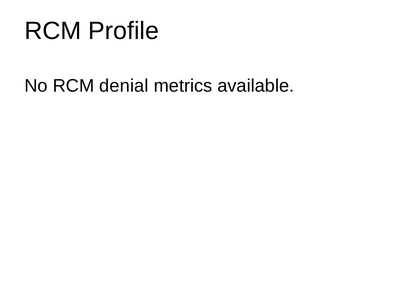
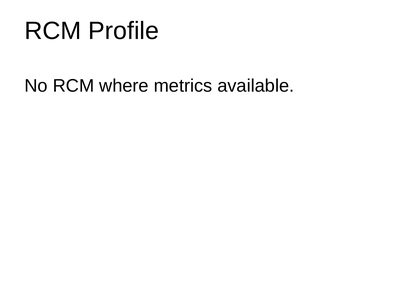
denial: denial -> where (124, 86)
